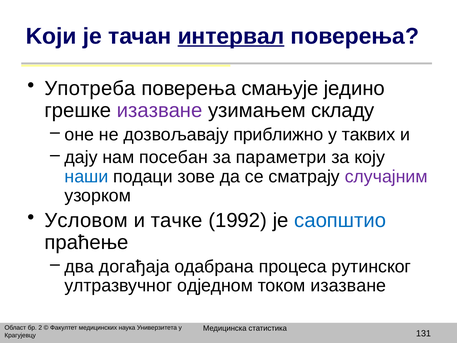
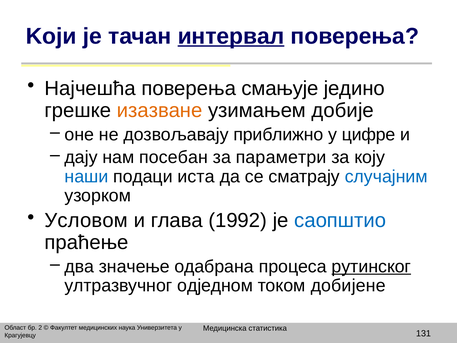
Употреба: Употреба -> Најчешћа (90, 88)
изазване colour: purple -> orange (160, 110)
складу: складу -> добије (343, 110)
таквих: таквих -> цифре (369, 134)
зове: зове -> иста (196, 176)
случајним colour: purple -> blue (386, 176)
тачке: тачке -> глава (177, 220)
догађаја: догађаја -> значење (134, 266)
рутинског underline: none -> present (371, 266)
током изазване: изазване -> добијене (348, 286)
